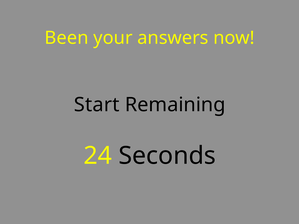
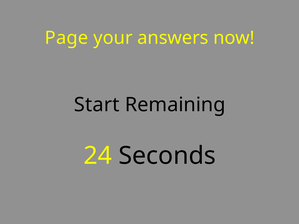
Been: Been -> Page (66, 38)
